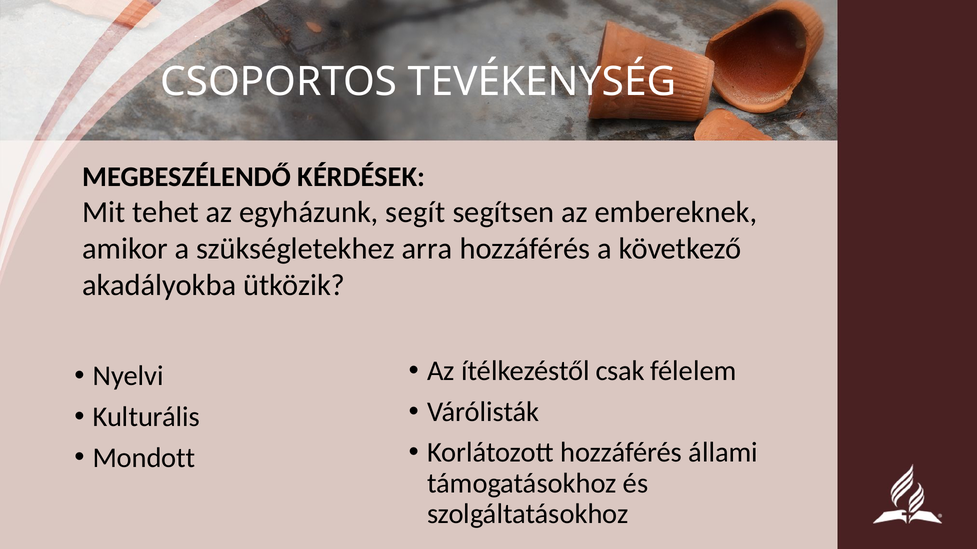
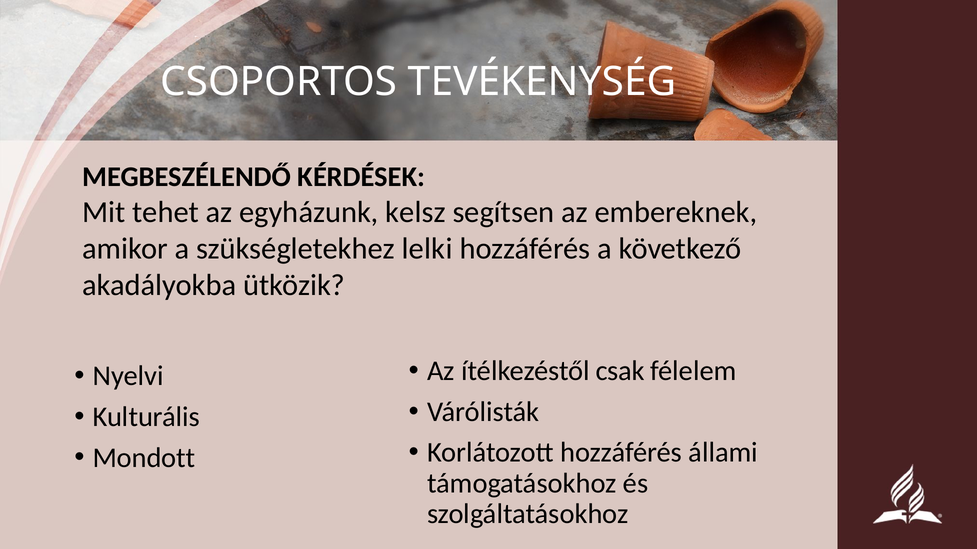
segít: segít -> kelsz (416, 212)
arra: arra -> lelki (427, 249)
